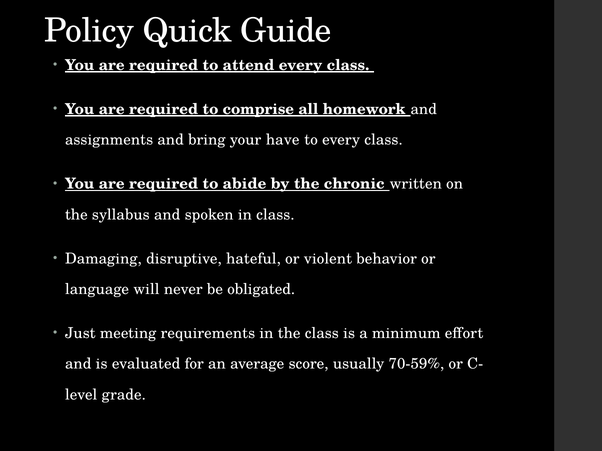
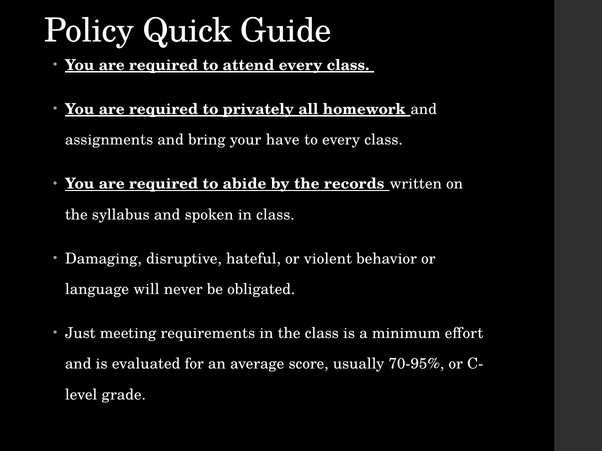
comprise: comprise -> privately (258, 109)
chronic: chronic -> records (354, 184)
70-59%: 70-59% -> 70-95% (416, 364)
